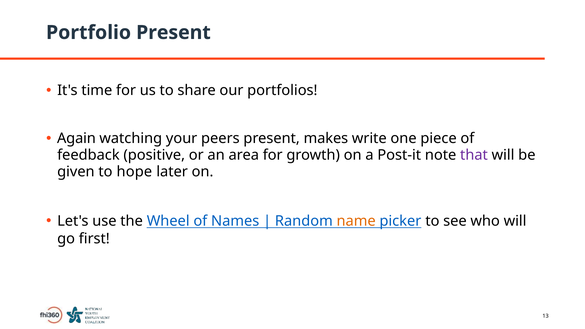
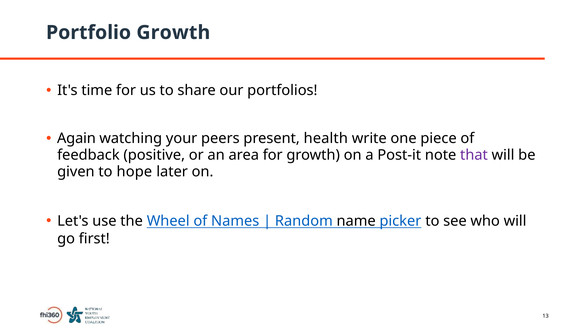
Portfolio Present: Present -> Growth (173, 33)
makes: makes -> health (326, 138)
name colour: orange -> black (356, 221)
